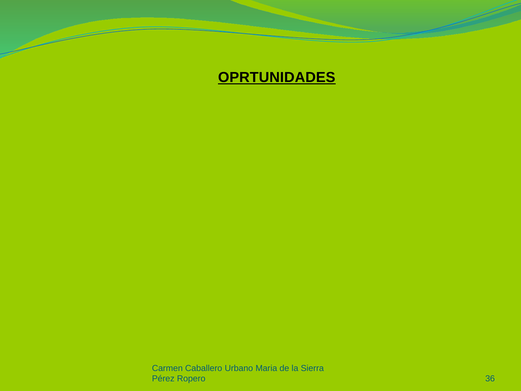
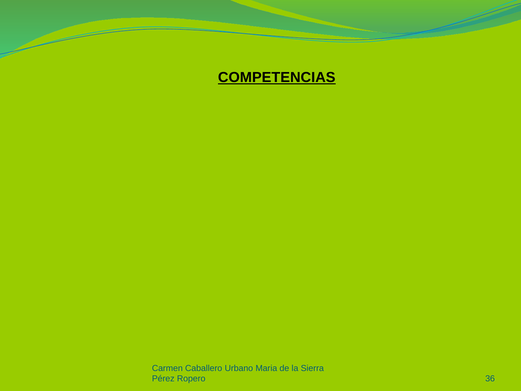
OPRTUNIDADES: OPRTUNIDADES -> COMPETENCIAS (277, 77)
